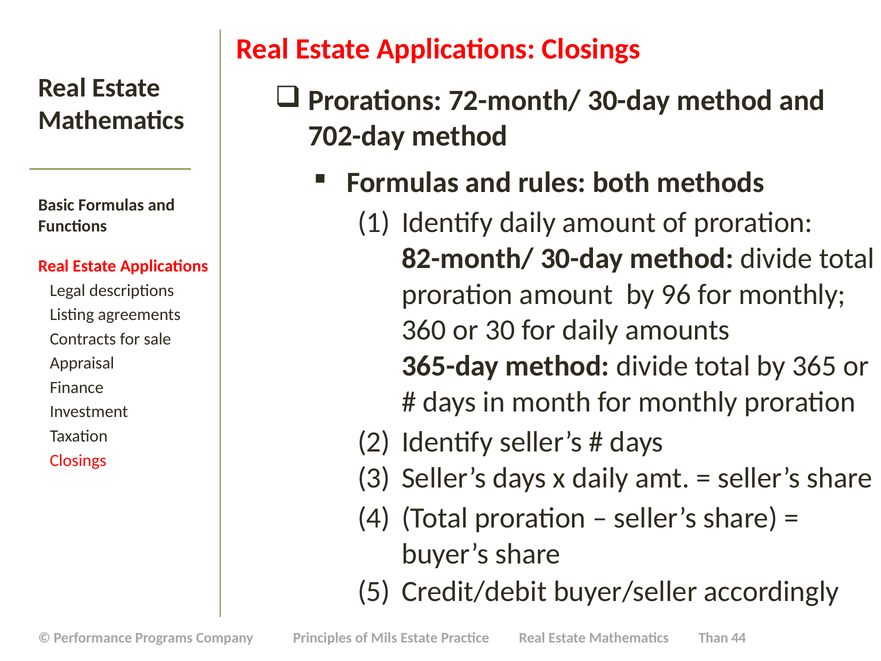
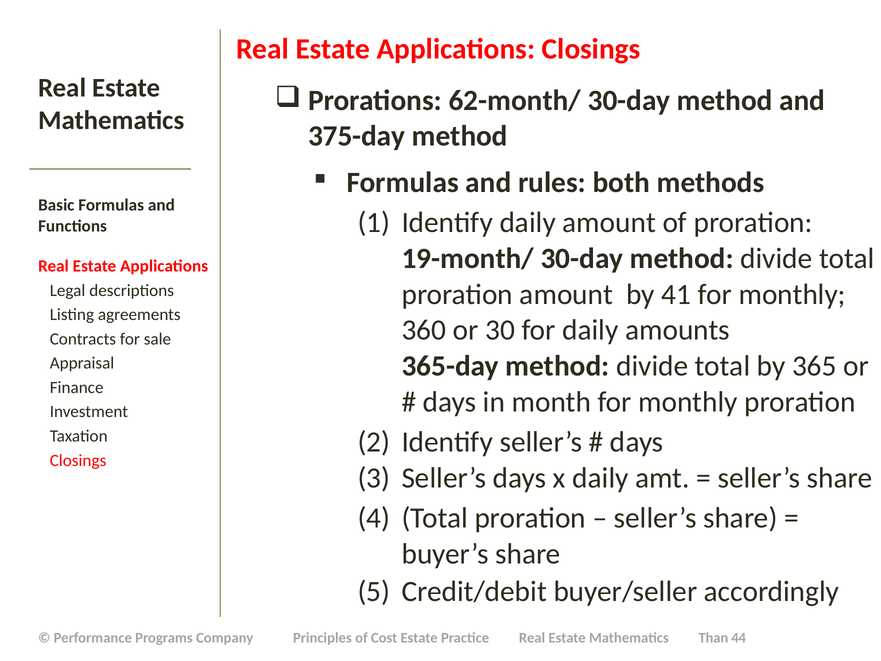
72-month/: 72-month/ -> 62-month/ (515, 100)
702-day: 702-day -> 375-day (357, 136)
82-month/: 82-month/ -> 19-month/ (468, 258)
96: 96 -> 41 (676, 294)
Mils: Mils -> Cost (384, 638)
